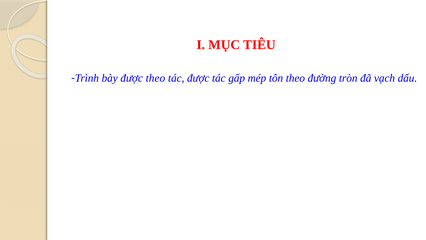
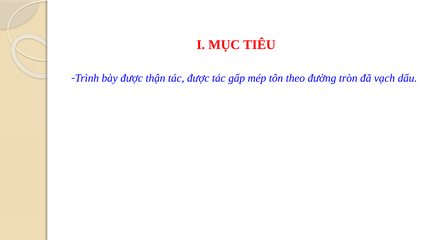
được theo: theo -> thận (155, 78)
